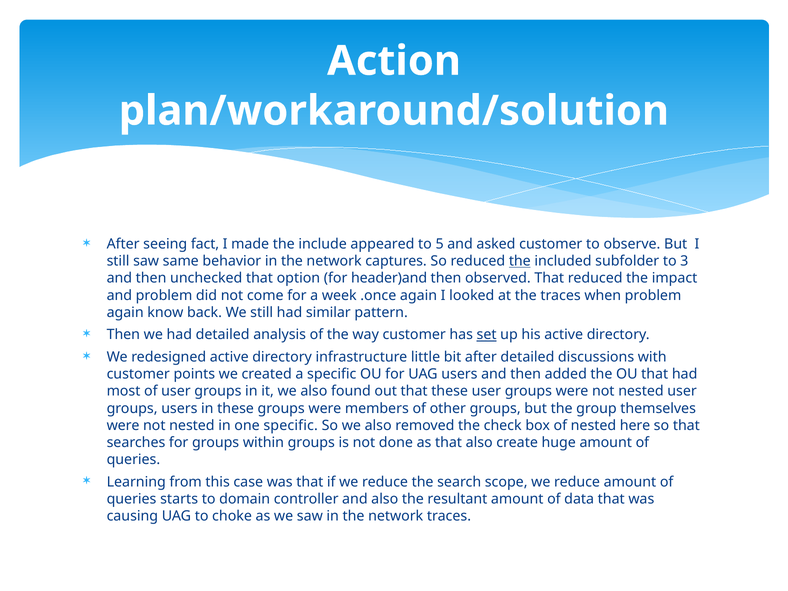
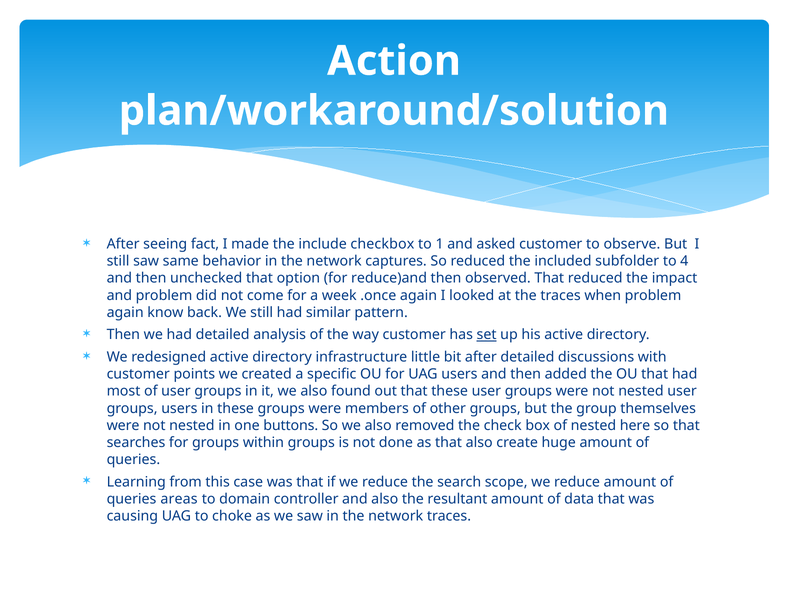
appeared: appeared -> checkbox (382, 244)
5: 5 -> 1 (440, 244)
the underline: present -> none (520, 261)
3: 3 -> 4 (684, 261)
header)and: header)and -> reduce)and (389, 278)
one specific: specific -> buttons (291, 425)
starts: starts -> areas (179, 499)
